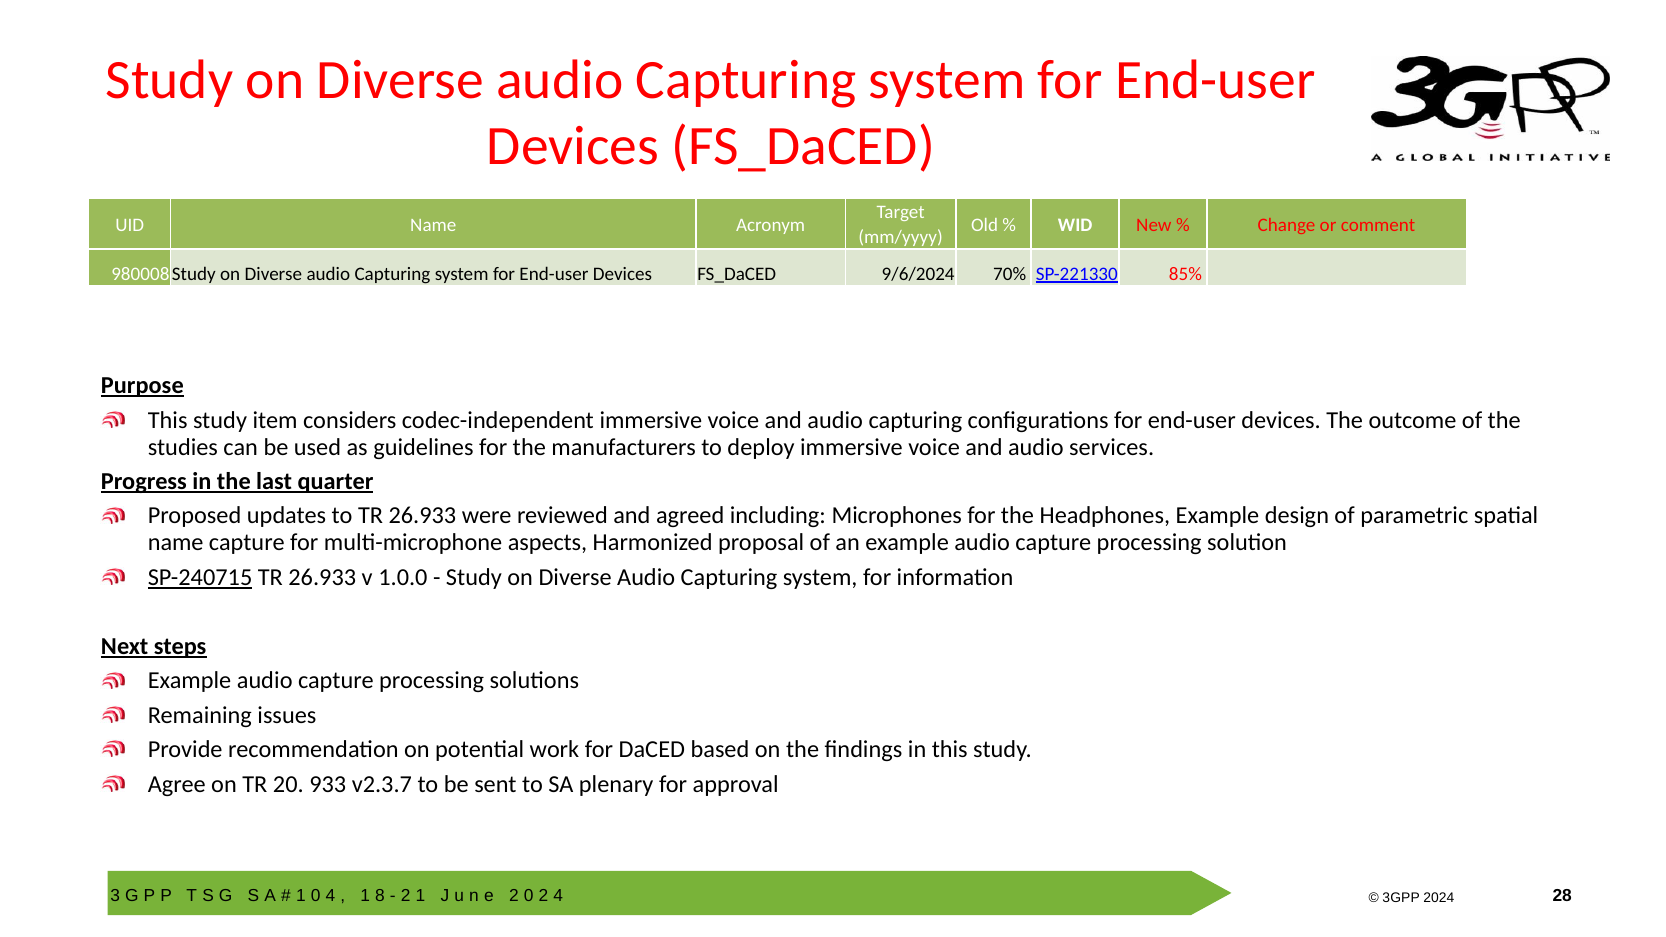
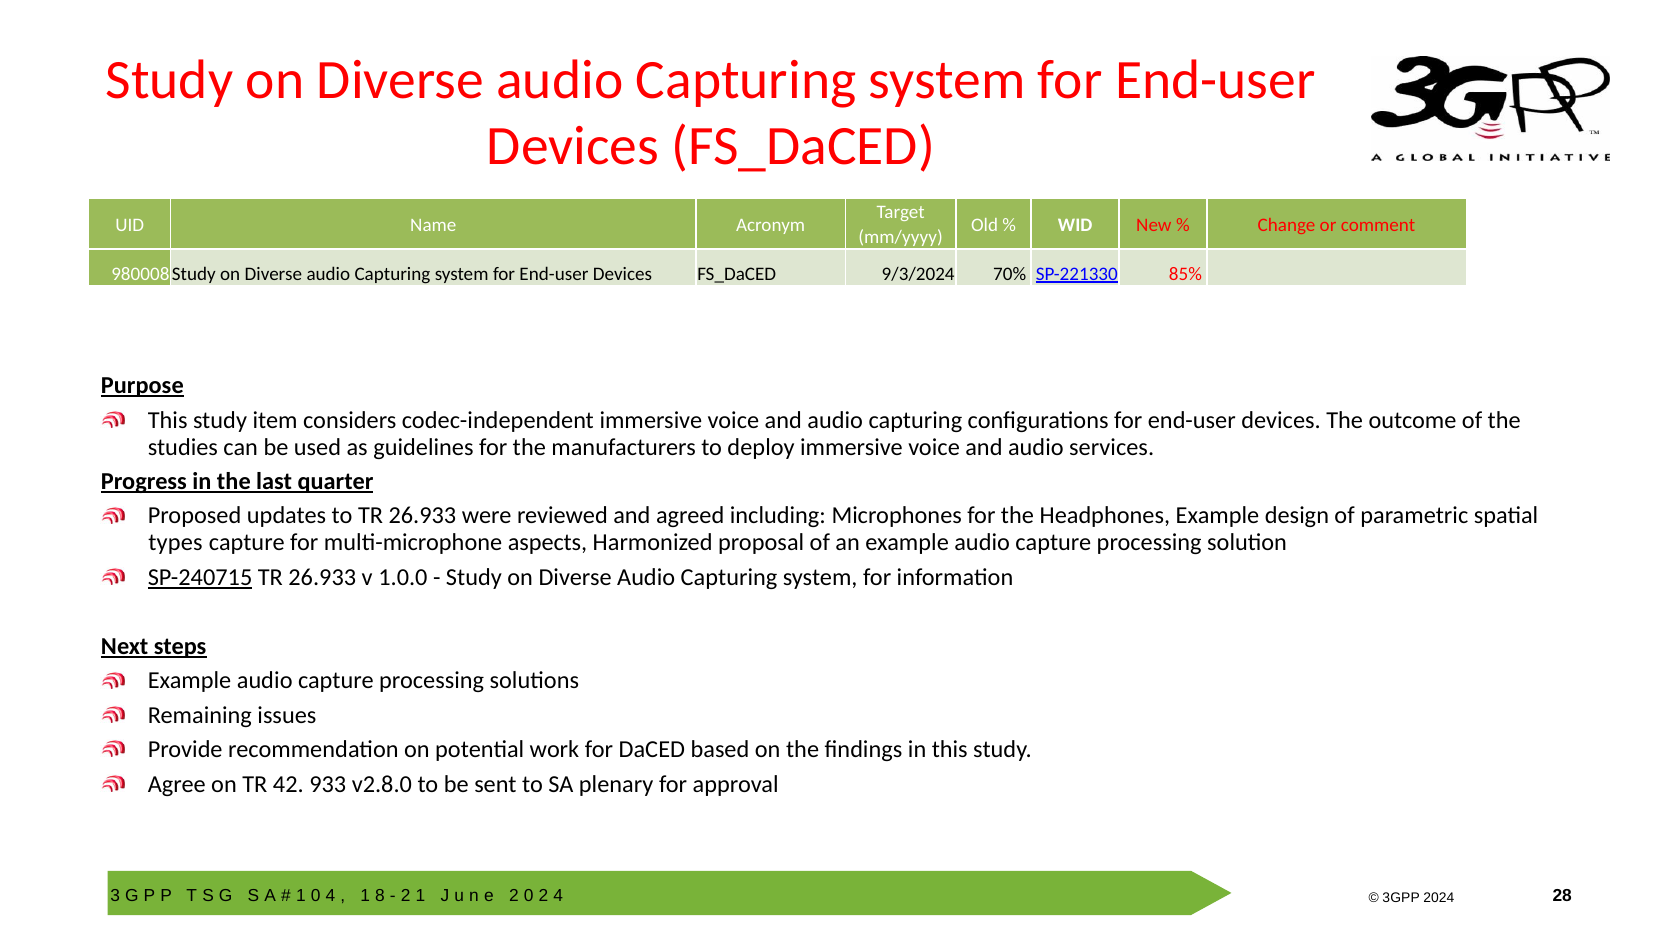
9/6/2024: 9/6/2024 -> 9/3/2024 (918, 274)
name: name -> types (175, 543)
20: 20 -> 42 (288, 784)
v2.3.7: v2.3.7 -> v2.8.0 (382, 784)
